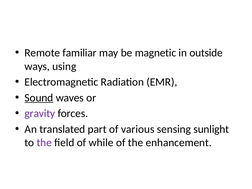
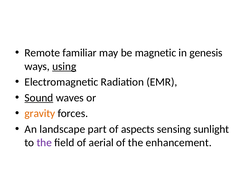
outside: outside -> genesis (206, 53)
using underline: none -> present (64, 66)
gravity colour: purple -> orange (40, 113)
translated: translated -> landscape (62, 129)
various: various -> aspects (138, 129)
while: while -> aerial (101, 143)
